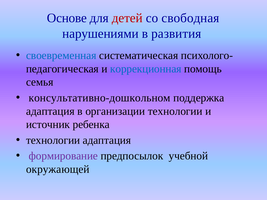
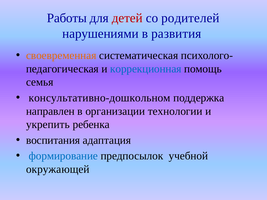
Основе: Основе -> Работы (67, 18)
свободная: свободная -> родителей (190, 18)
своевременная colour: blue -> orange (61, 56)
адаптация: адаптация -> направлен (50, 111)
источник: источник -> укрепить (48, 125)
технологии: технологии -> воспитания (53, 140)
формирование colour: purple -> blue (63, 156)
